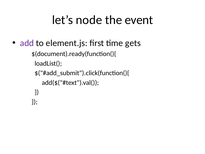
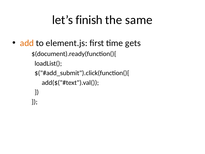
node: node -> finish (89, 20)
event: event -> same (139, 20)
add colour: purple -> orange (27, 43)
